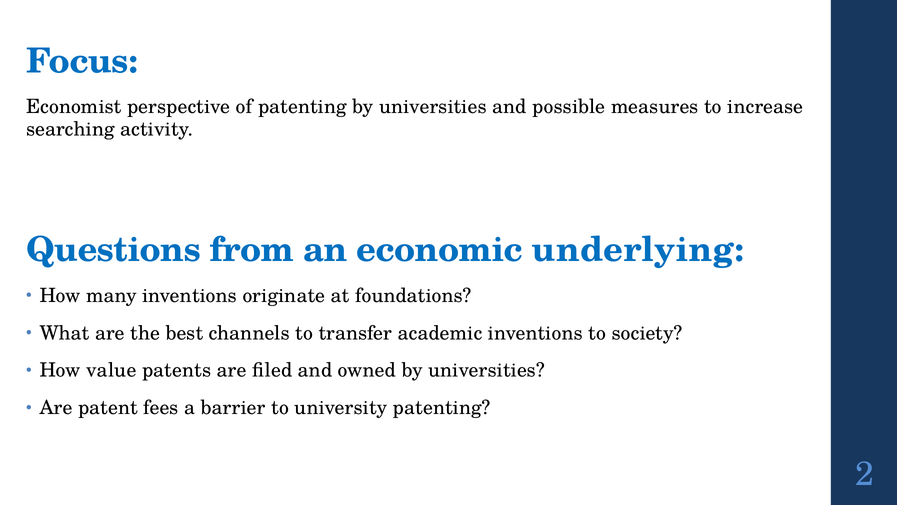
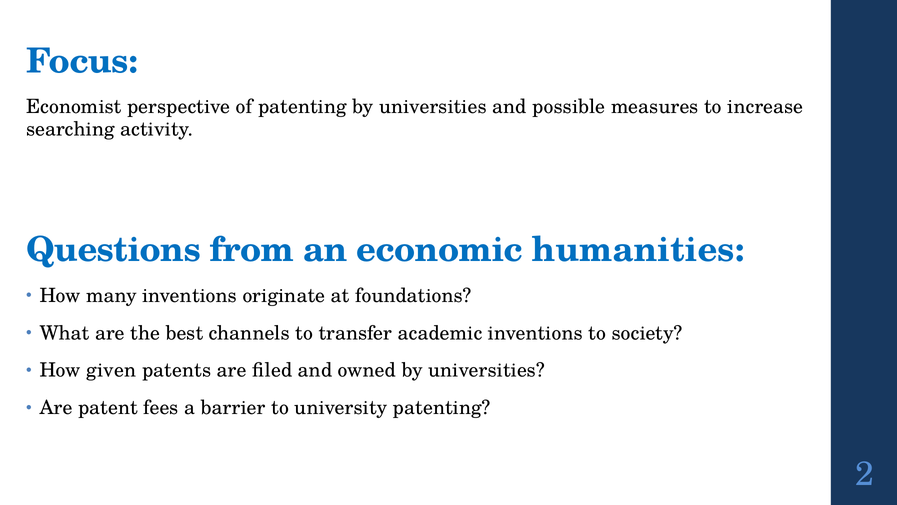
underlying: underlying -> humanities (638, 250)
value: value -> given (111, 370)
